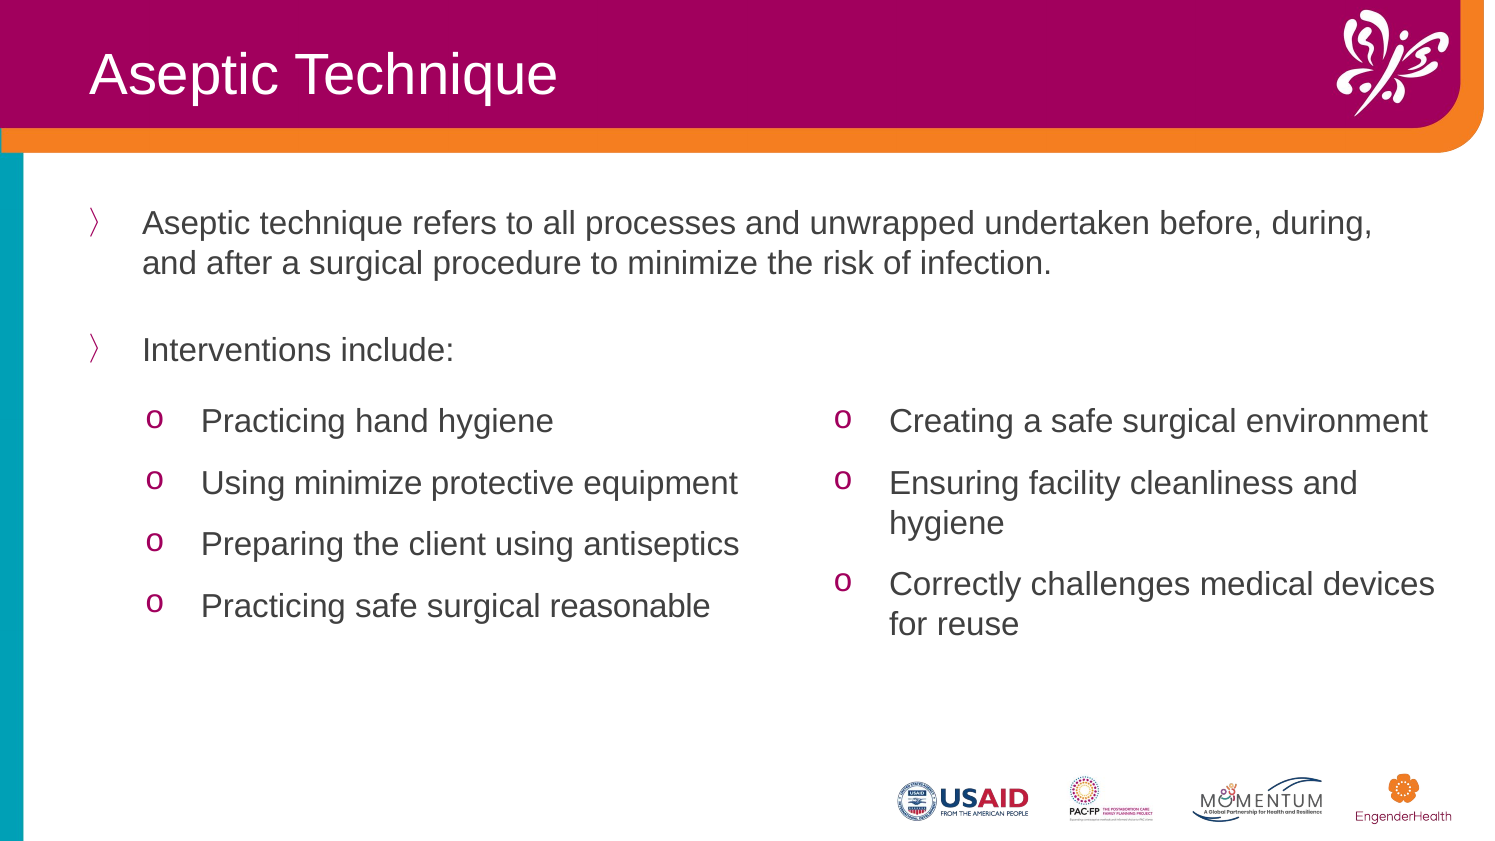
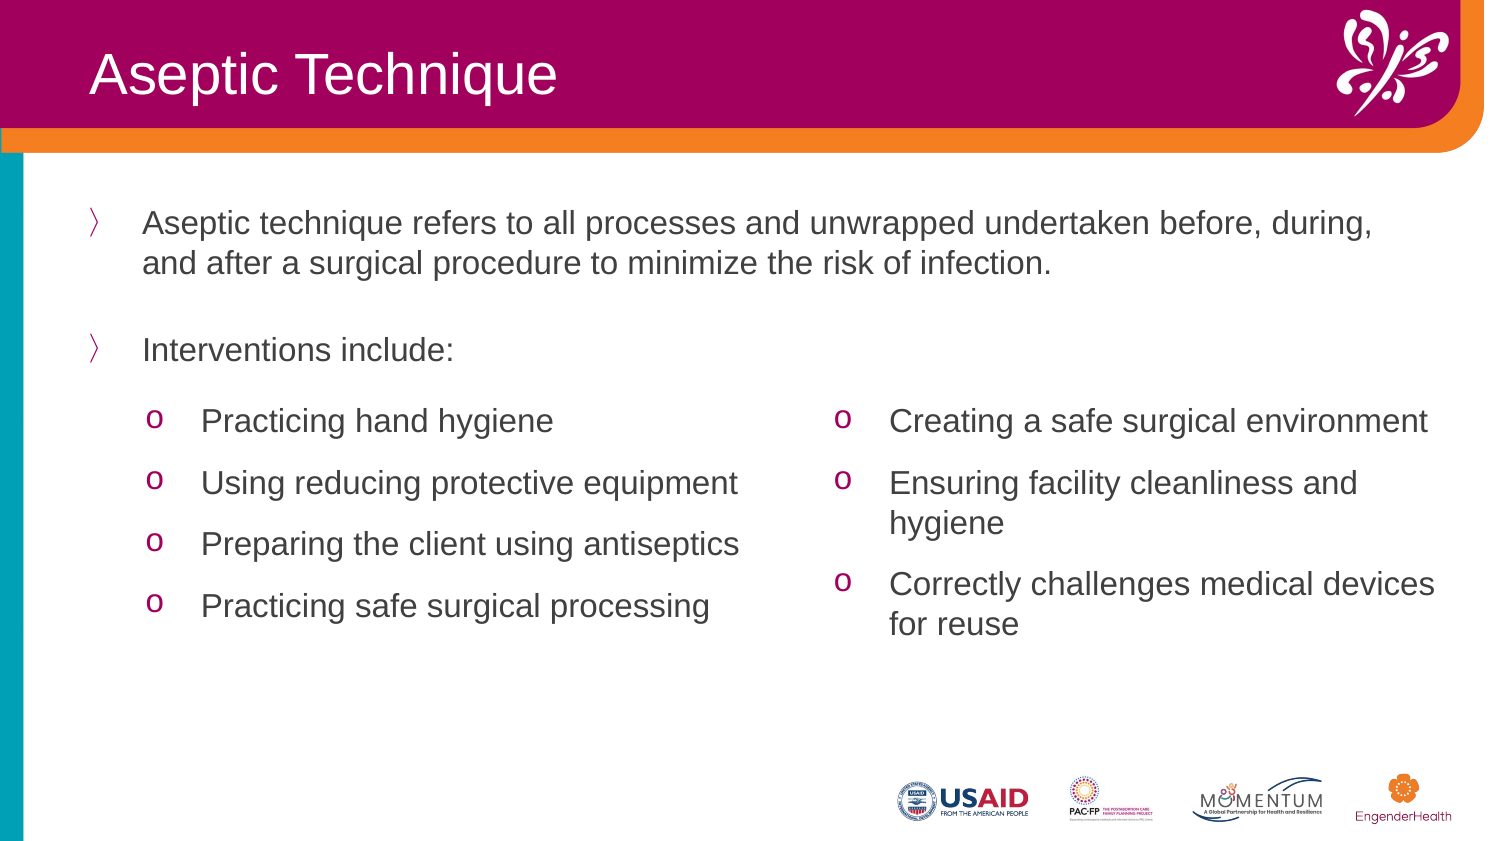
Using minimize: minimize -> reducing (358, 483)
reasonable: reasonable -> processing (630, 606)
